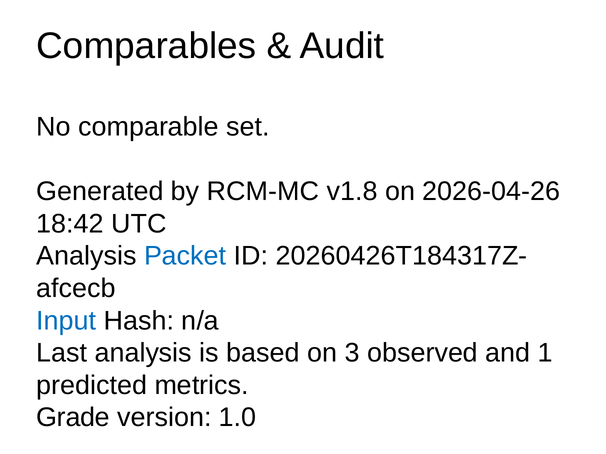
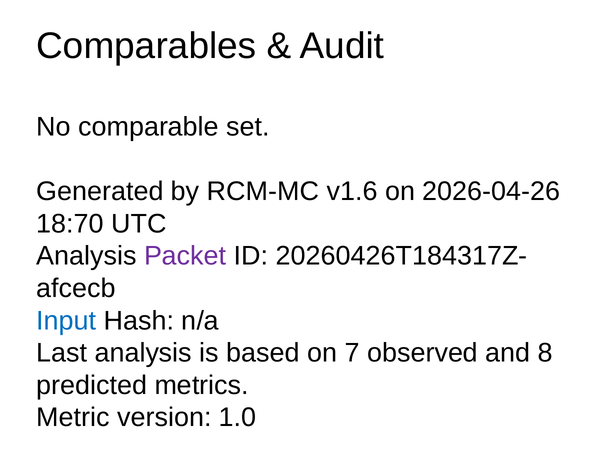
v1.8: v1.8 -> v1.6 (352, 192)
18:42: 18:42 -> 18:70 (70, 224)
Packet colour: blue -> purple (185, 256)
3: 3 -> 7 (352, 353)
1: 1 -> 8 (545, 353)
Grade: Grade -> Metric (73, 418)
